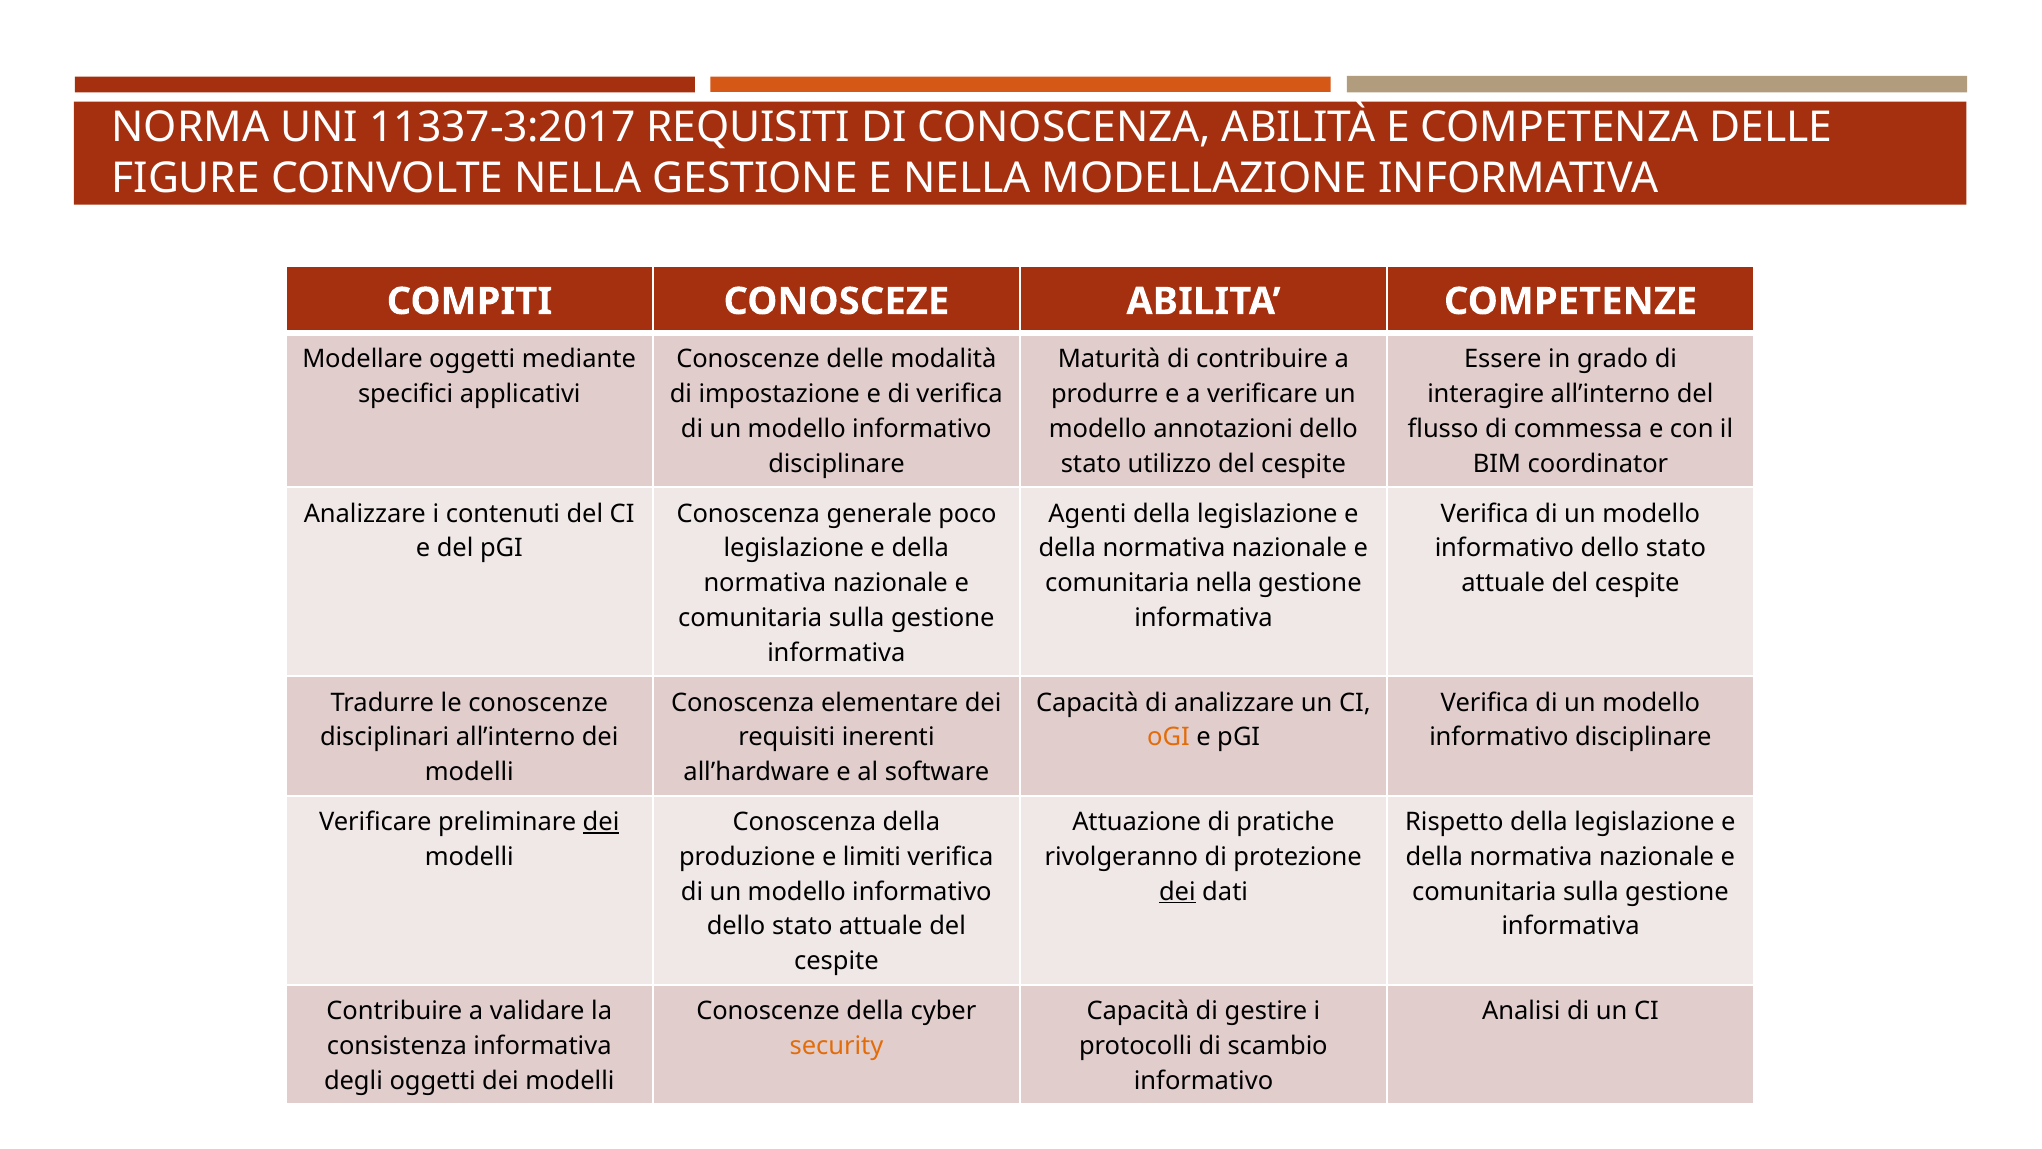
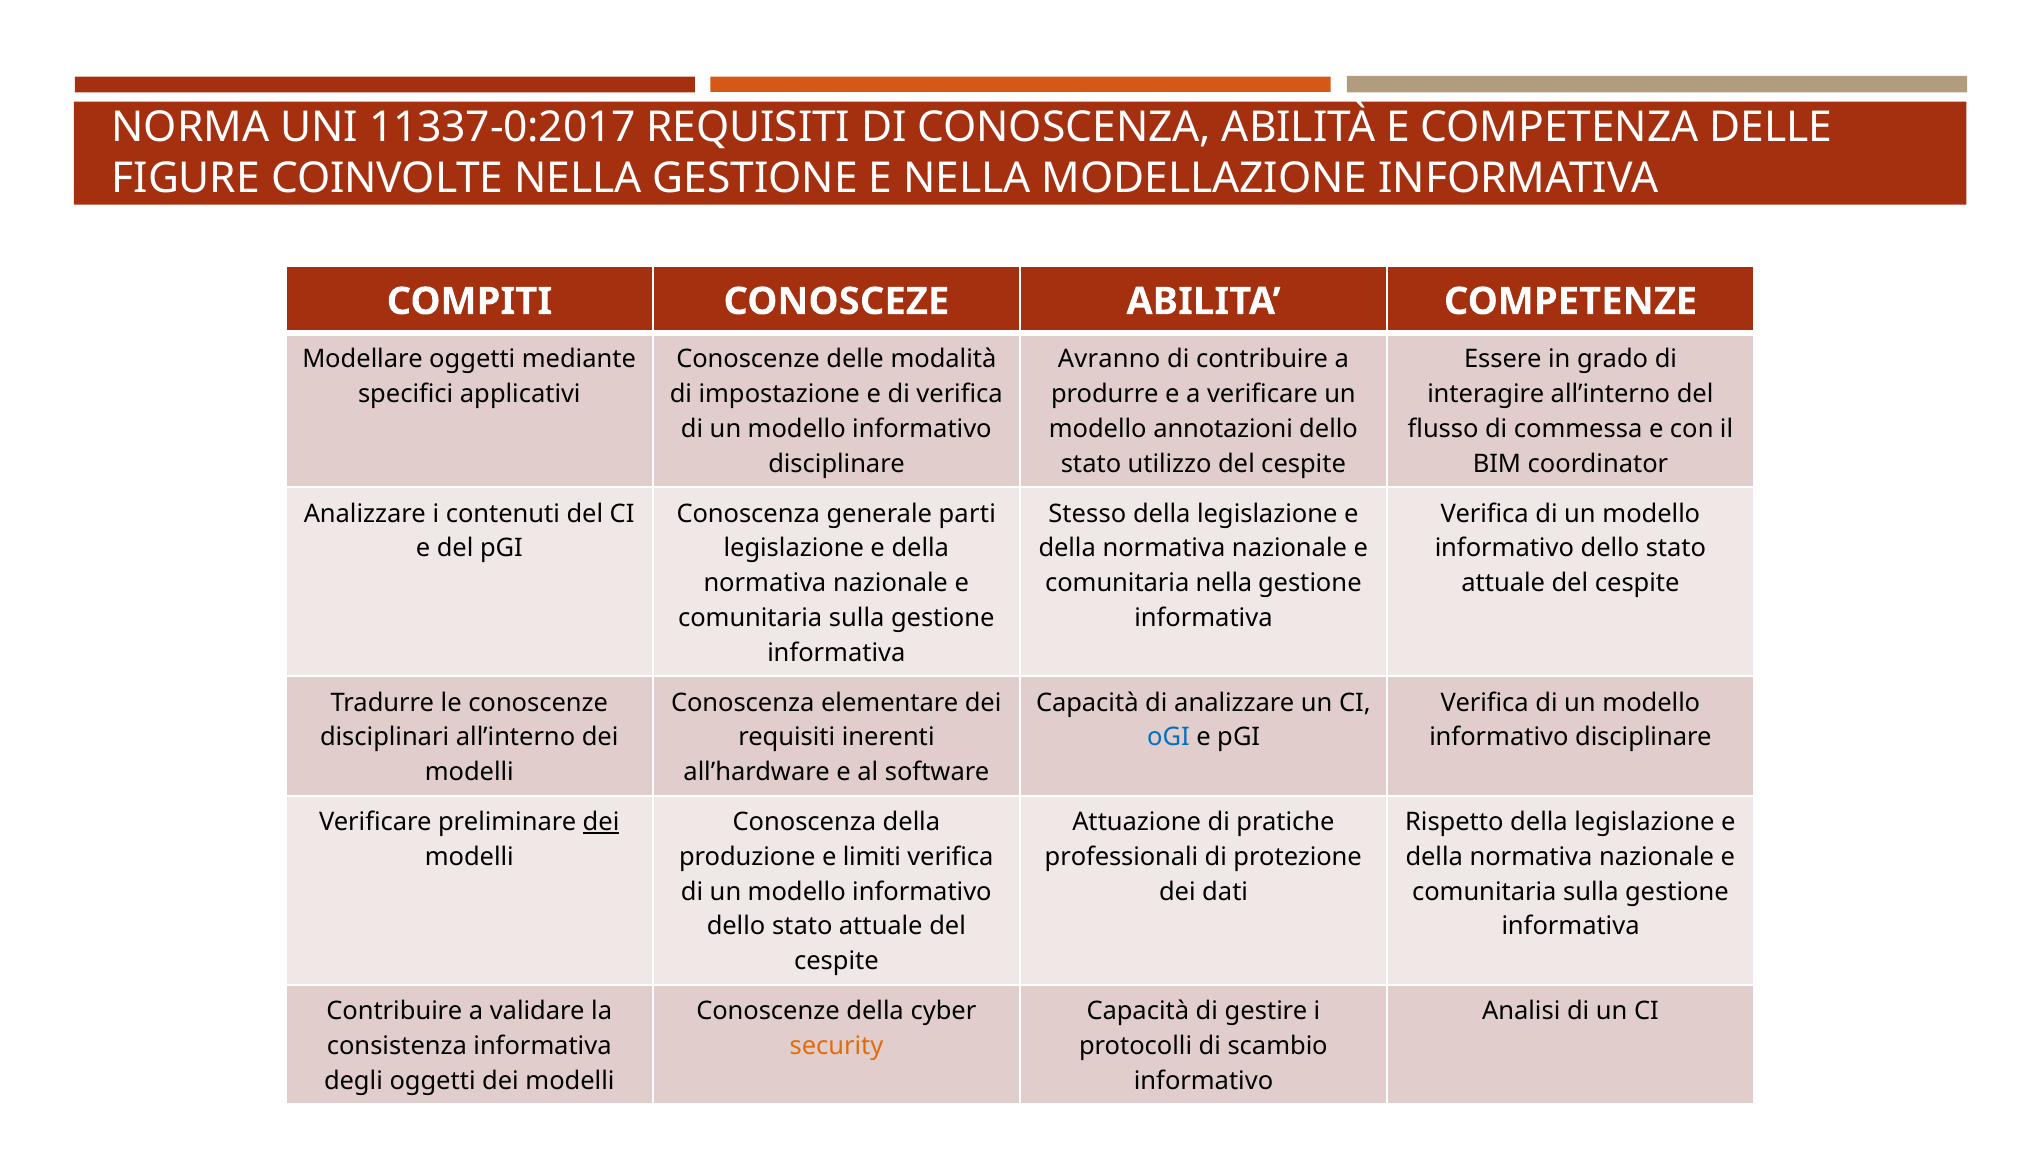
11337-3:2017: 11337-3:2017 -> 11337-0:2017 (502, 128)
Maturità: Maturità -> Avranno (1109, 359)
poco: poco -> parti (967, 514)
Agenti: Agenti -> Stesso (1087, 514)
oGI colour: orange -> blue (1168, 737)
rivolgeranno: rivolgeranno -> professionali (1121, 857)
dei underline: present -> none (1177, 891)
